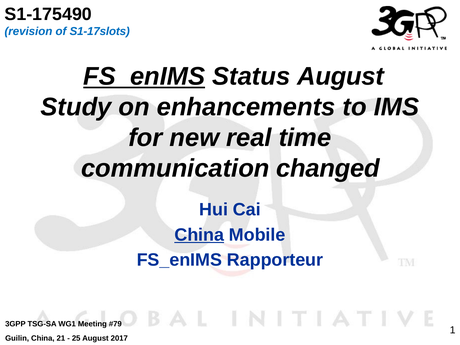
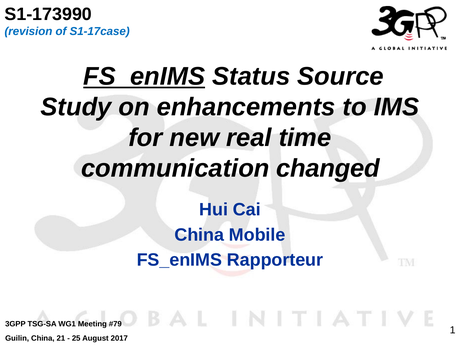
S1-175490: S1-175490 -> S1-173990 (48, 14)
S1-17slots: S1-17slots -> S1-17case (100, 31)
Status August: August -> Source (341, 76)
China underline: present -> none (199, 235)
